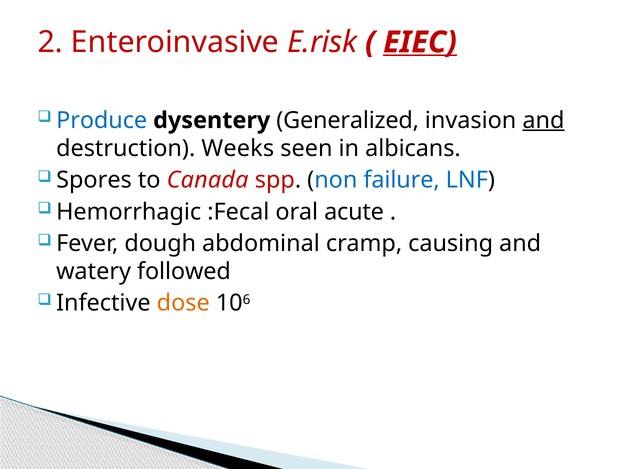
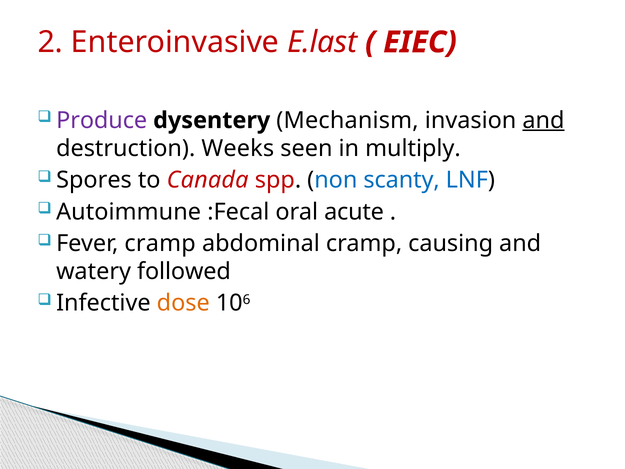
E.risk: E.risk -> E.last (322, 42)
EIEC underline: present -> none (420, 42)
Produce colour: blue -> purple (102, 120)
Generalized: Generalized -> Mechanism (347, 120)
albicans: albicans -> multiply (413, 148)
failure: failure -> scanty (402, 180)
Hemorrhagic: Hemorrhagic -> Autoimmune (129, 212)
Fever dough: dough -> cramp (160, 243)
